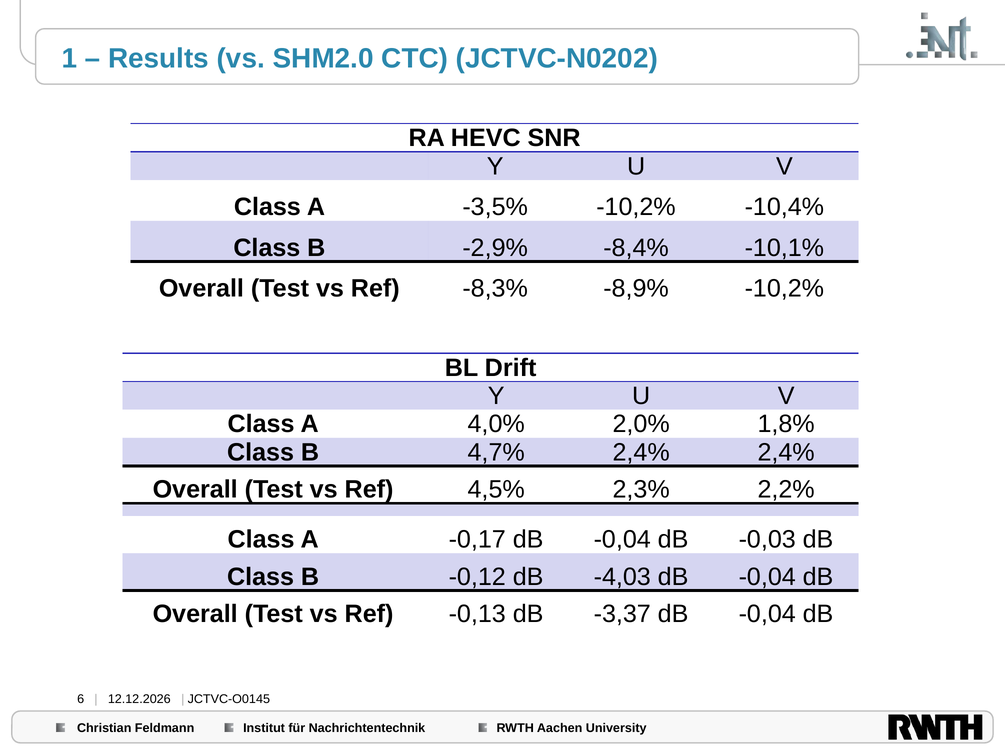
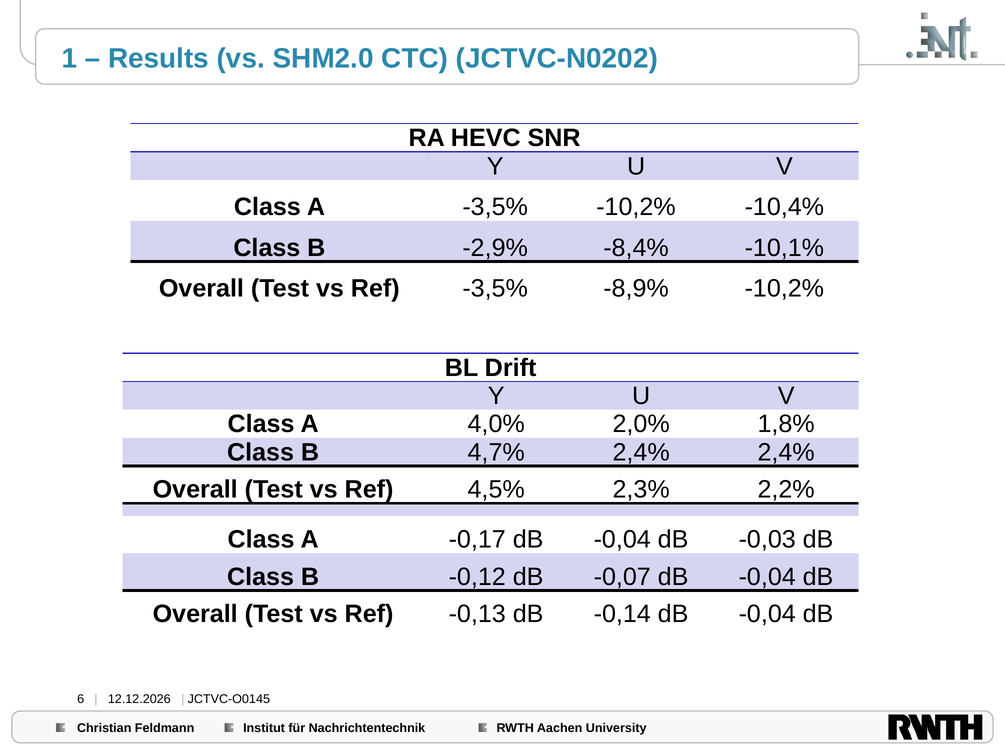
Ref -8,3%: -8,3% -> -3,5% (495, 289)
-4,03: -4,03 -> -0,07 (622, 577)
-3,37: -3,37 -> -0,14 (622, 614)
